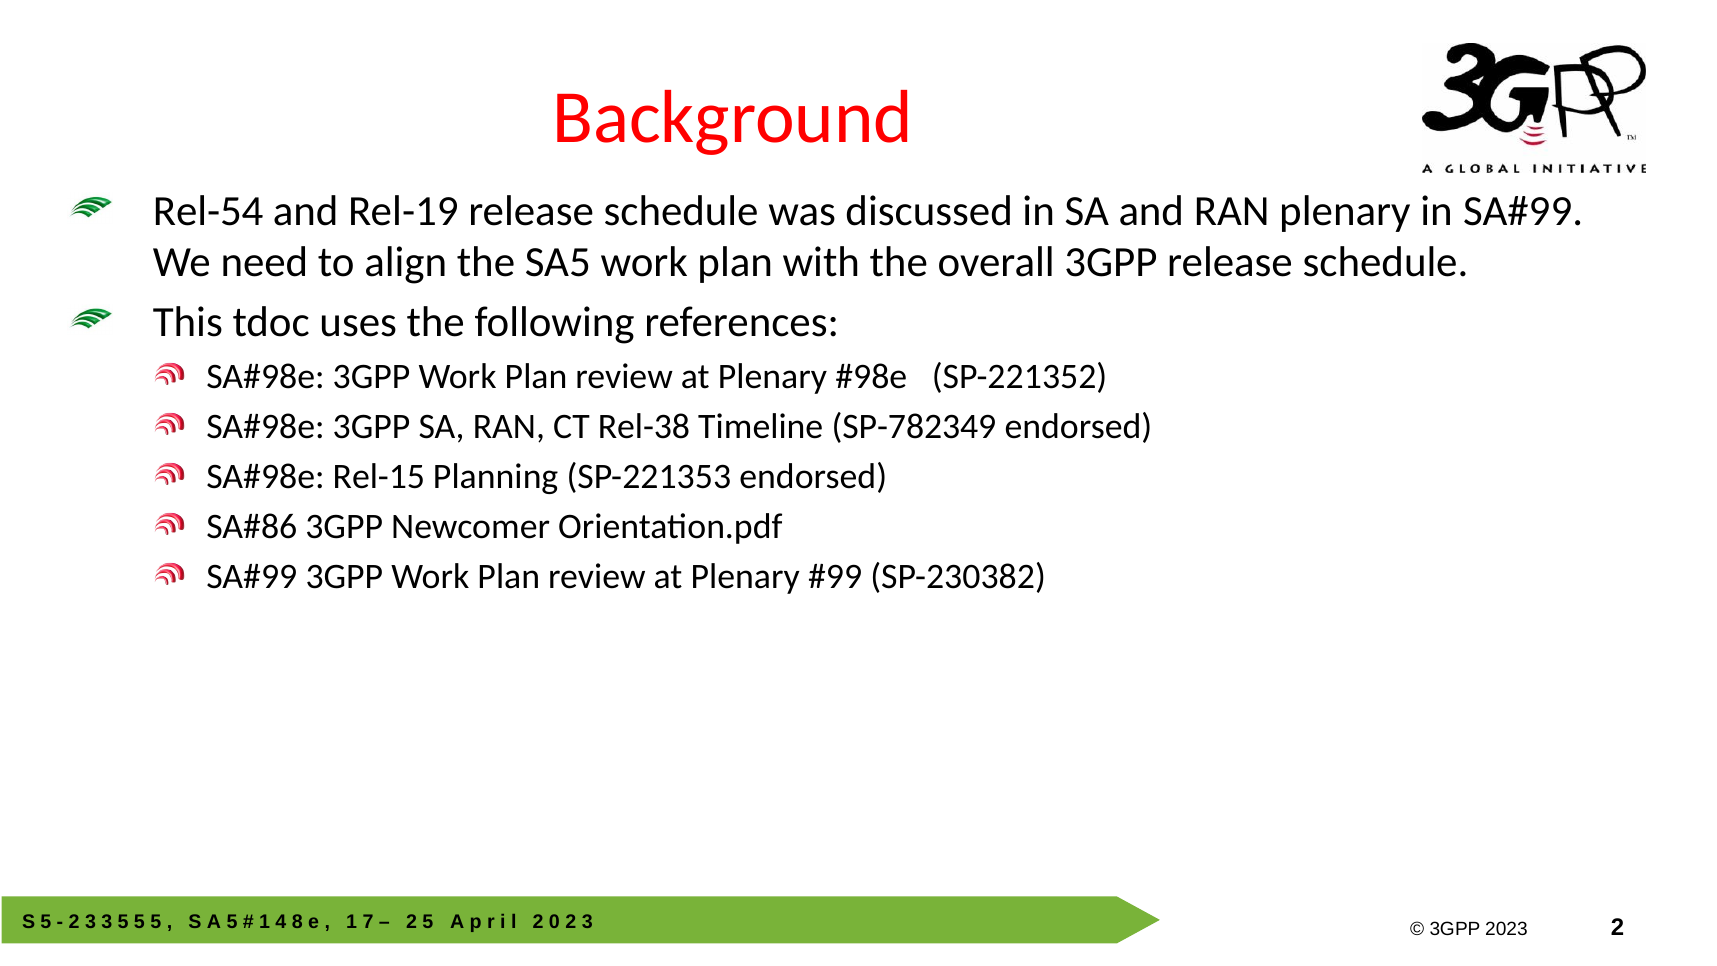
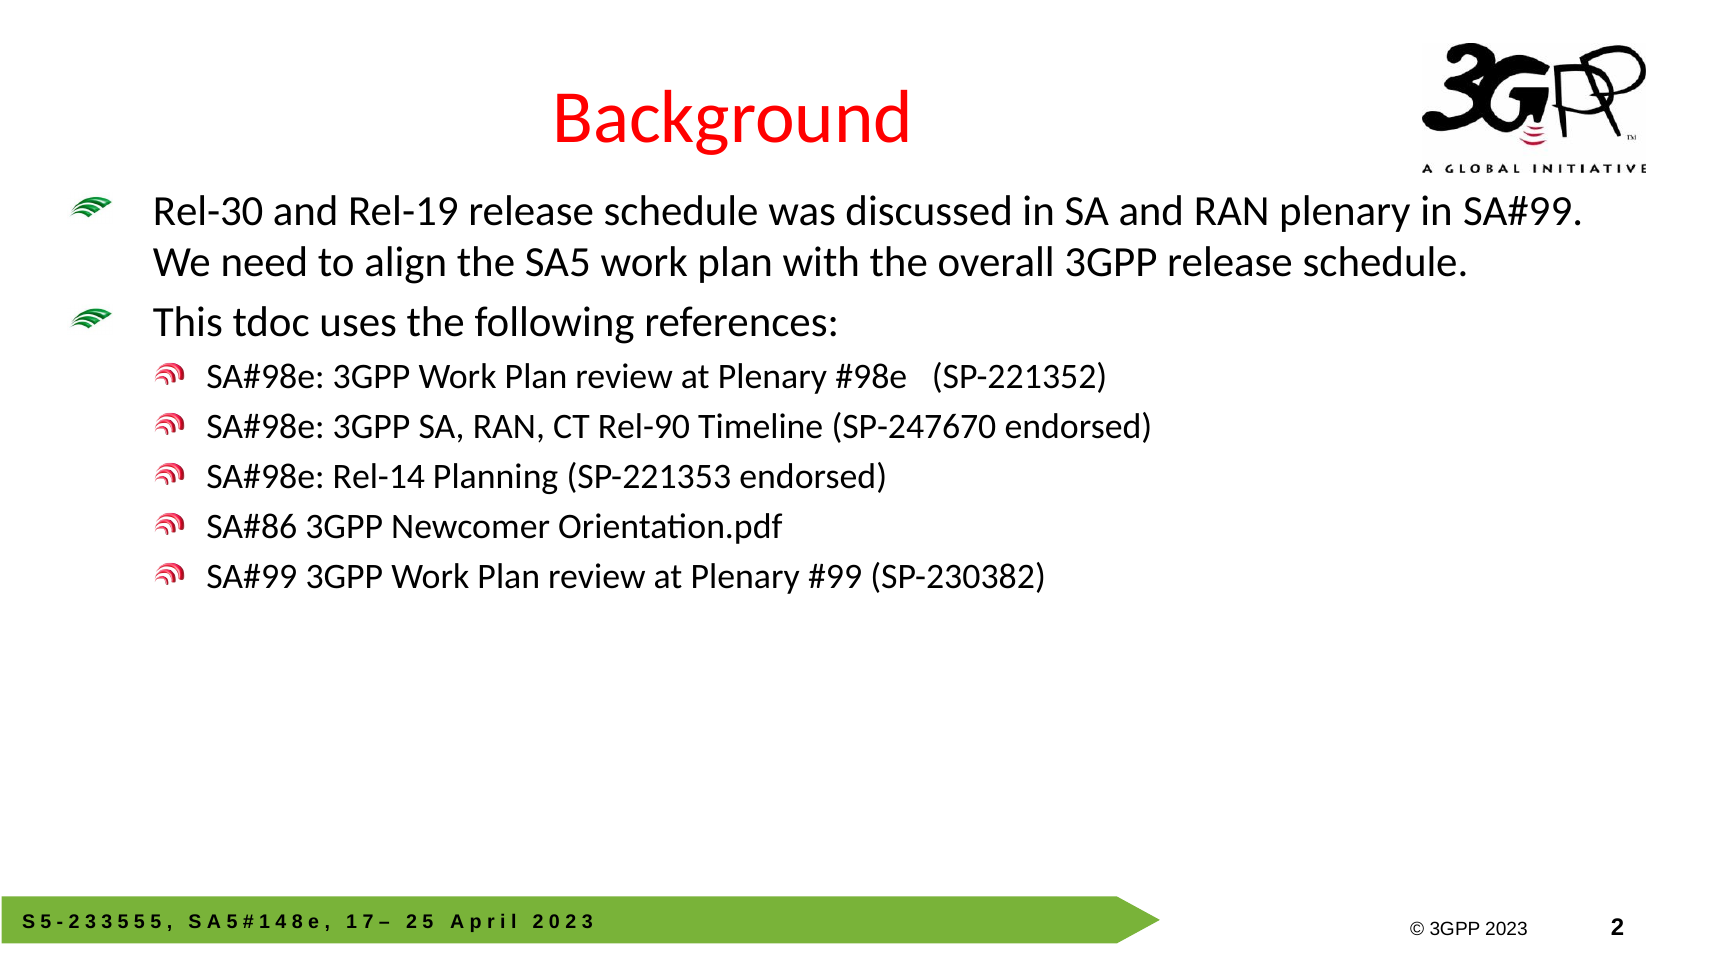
Rel-54: Rel-54 -> Rel-30 (208, 211)
Rel-38: Rel-38 -> Rel-90 (644, 427)
SP-782349: SP-782349 -> SP-247670 (914, 427)
Rel-15: Rel-15 -> Rel-14 (379, 477)
